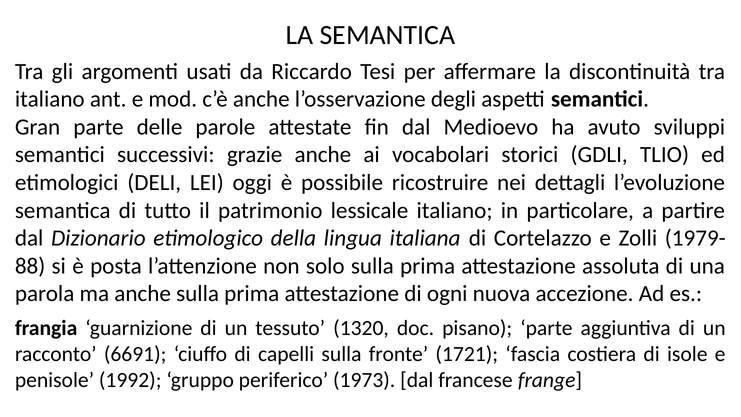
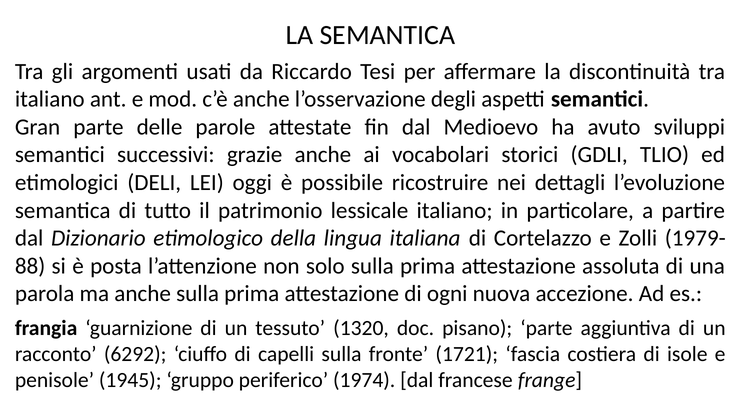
6691: 6691 -> 6292 (135, 354)
1992: 1992 -> 1945 (130, 380)
1973: 1973 -> 1974 (364, 380)
